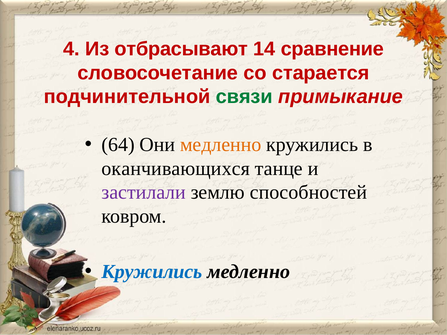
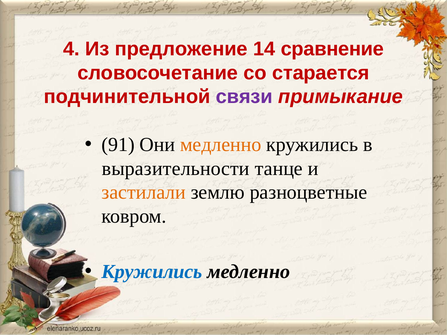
отбрасывают: отбрасывают -> предложение (181, 49)
связи colour: green -> purple (244, 97)
64: 64 -> 91 (118, 145)
оканчивающихся: оканчивающихся -> выразительности (176, 169)
застилали colour: purple -> orange (144, 192)
способностей: способностей -> разноцветные (308, 192)
